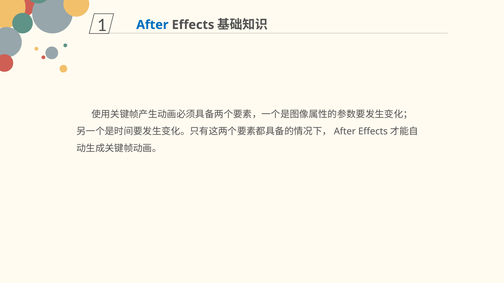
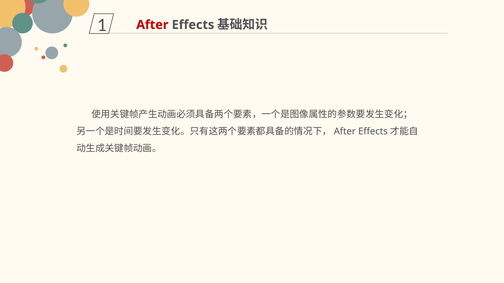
After colour: blue -> red (152, 25)
